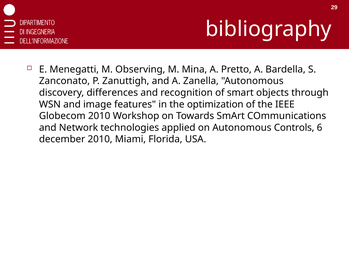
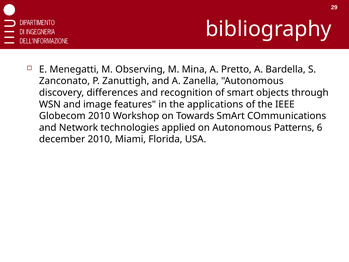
optimization: optimization -> applications (215, 104)
Controls: Controls -> Patterns (294, 127)
